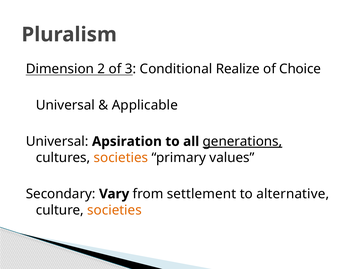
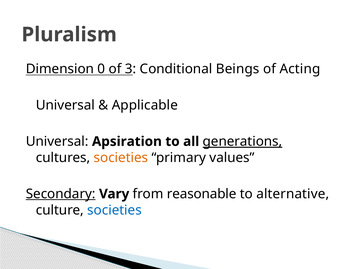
2: 2 -> 0 (101, 69)
Realize: Realize -> Beings (238, 69)
Choice: Choice -> Acting (300, 69)
Secondary underline: none -> present (61, 194)
settlement: settlement -> reasonable (202, 194)
societies colour: orange -> blue (114, 210)
